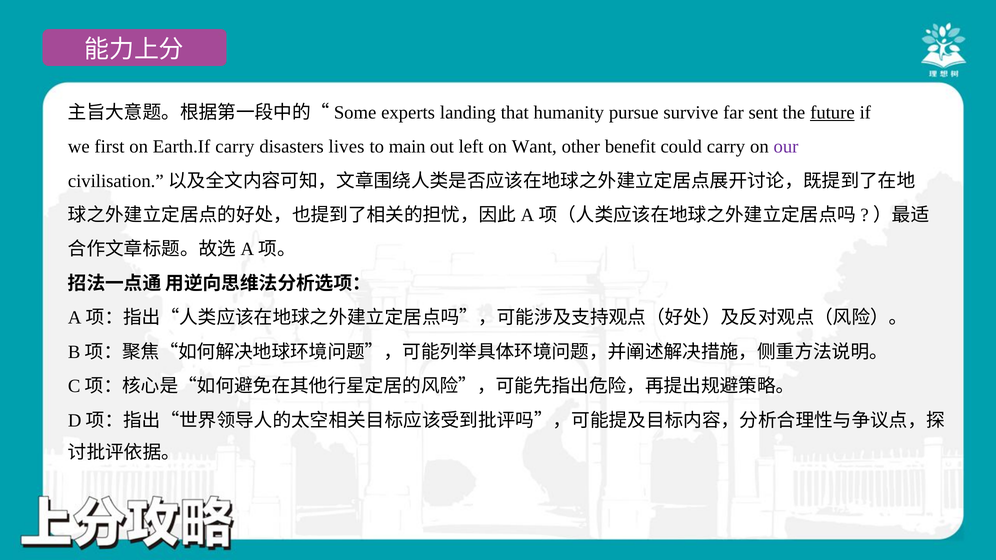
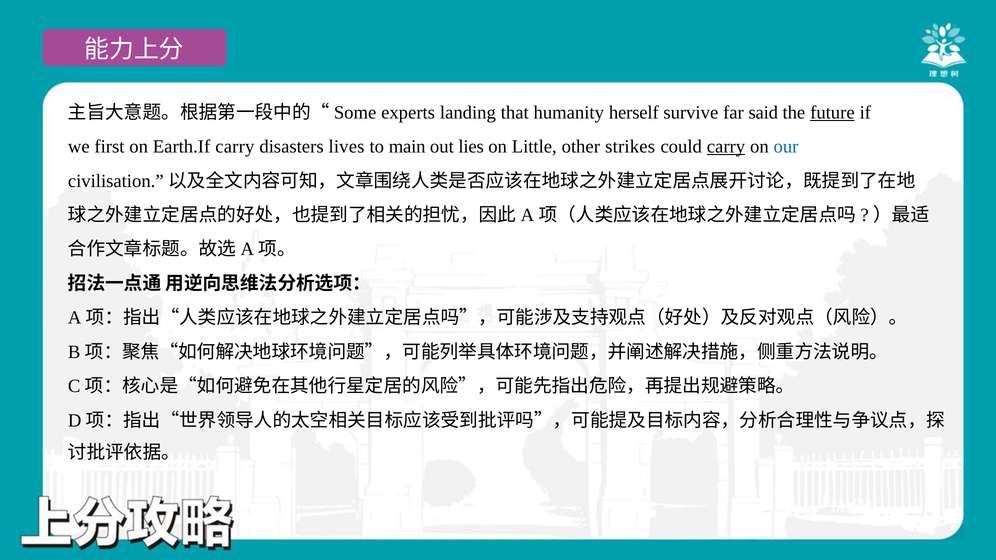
pursue: pursue -> herself (634, 112)
sent: sent -> said (763, 112)
left: left -> lies (471, 147)
Want: Want -> Little (534, 147)
benefit: benefit -> strikes (630, 147)
carry underline: none -> present (726, 147)
our colour: purple -> blue (786, 147)
